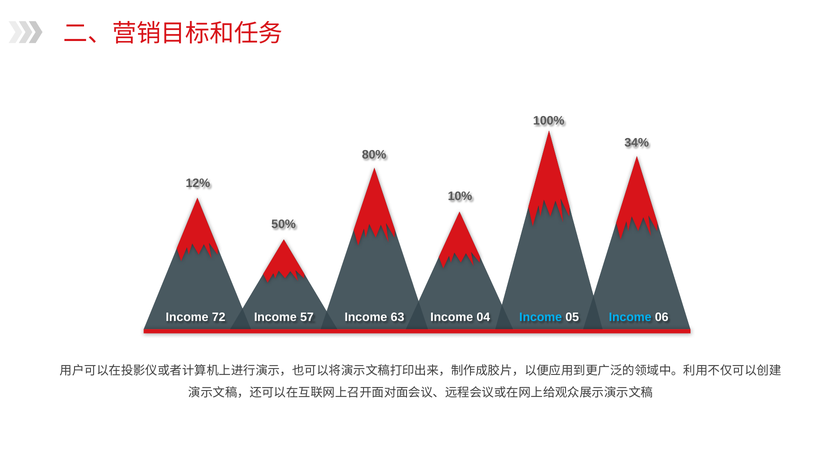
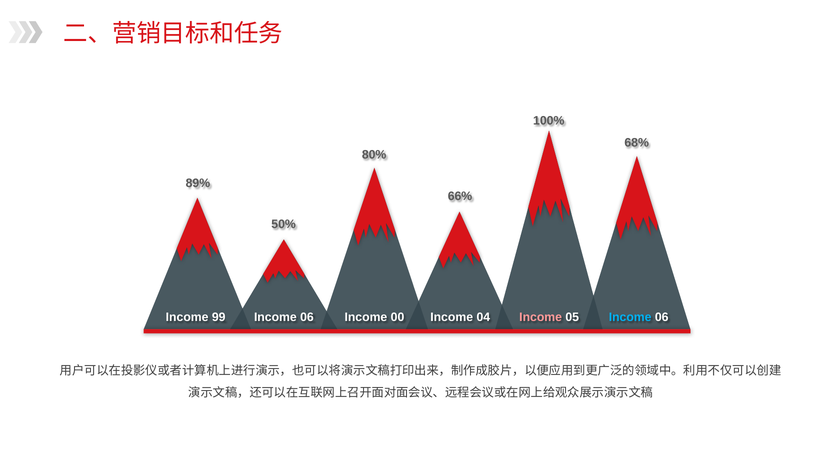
34%: 34% -> 68% (637, 142)
12%: 12% -> 89% (198, 183)
10%: 10% -> 66% (460, 196)
72: 72 -> 99 (219, 317)
57: 57 -> 06 (307, 317)
63: 63 -> 00 (398, 317)
Income colour: light blue -> pink (541, 317)
